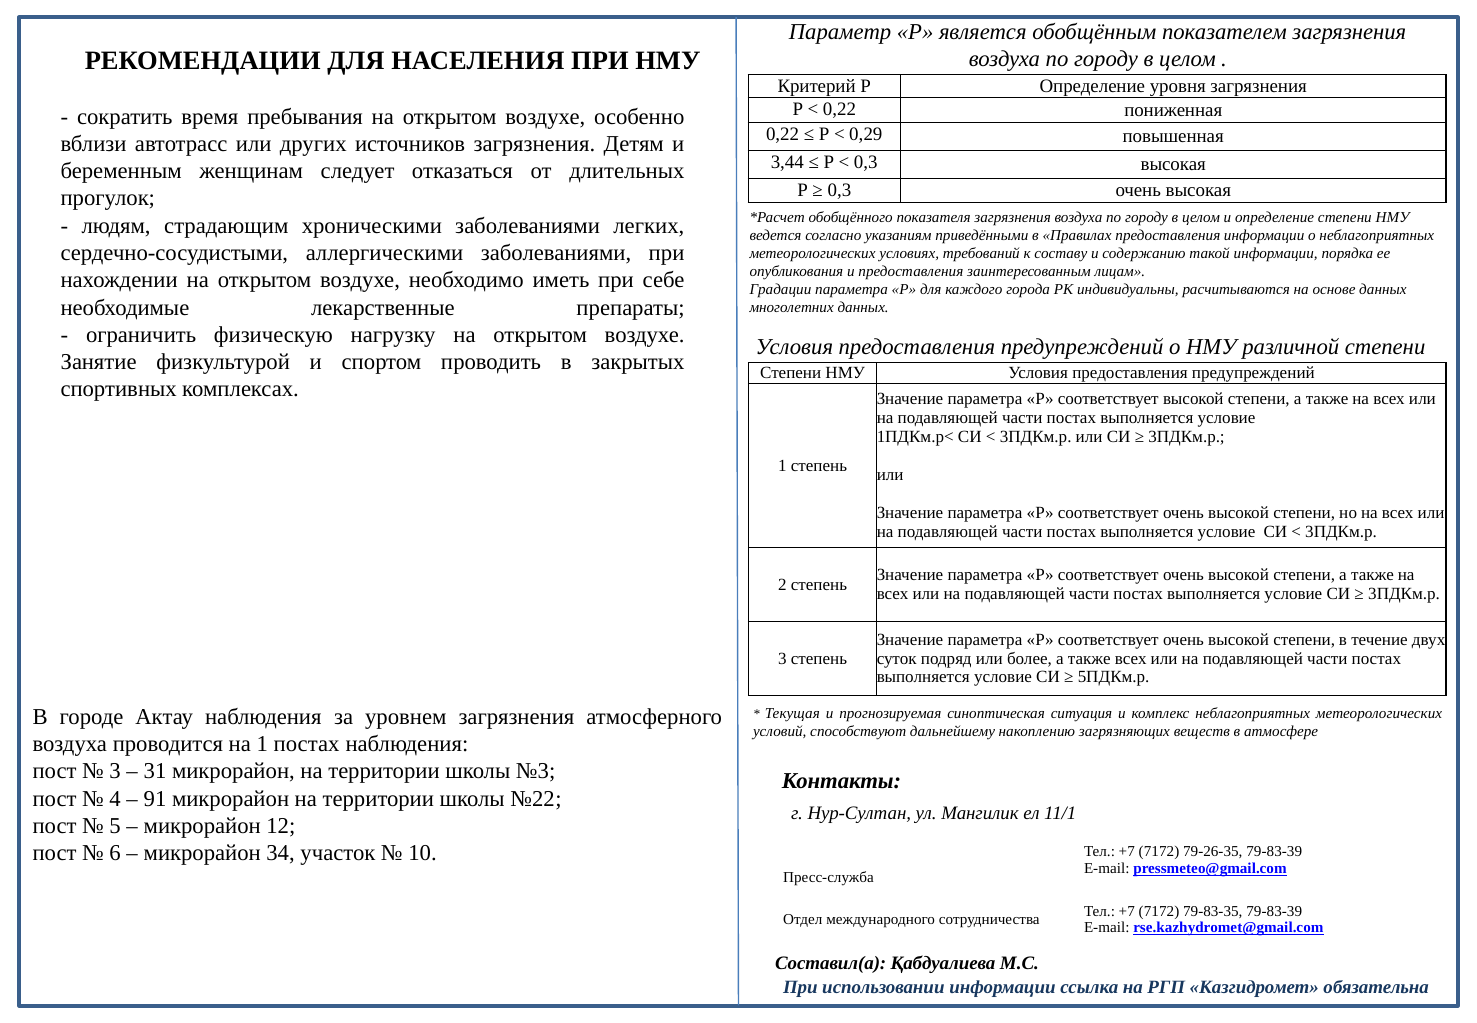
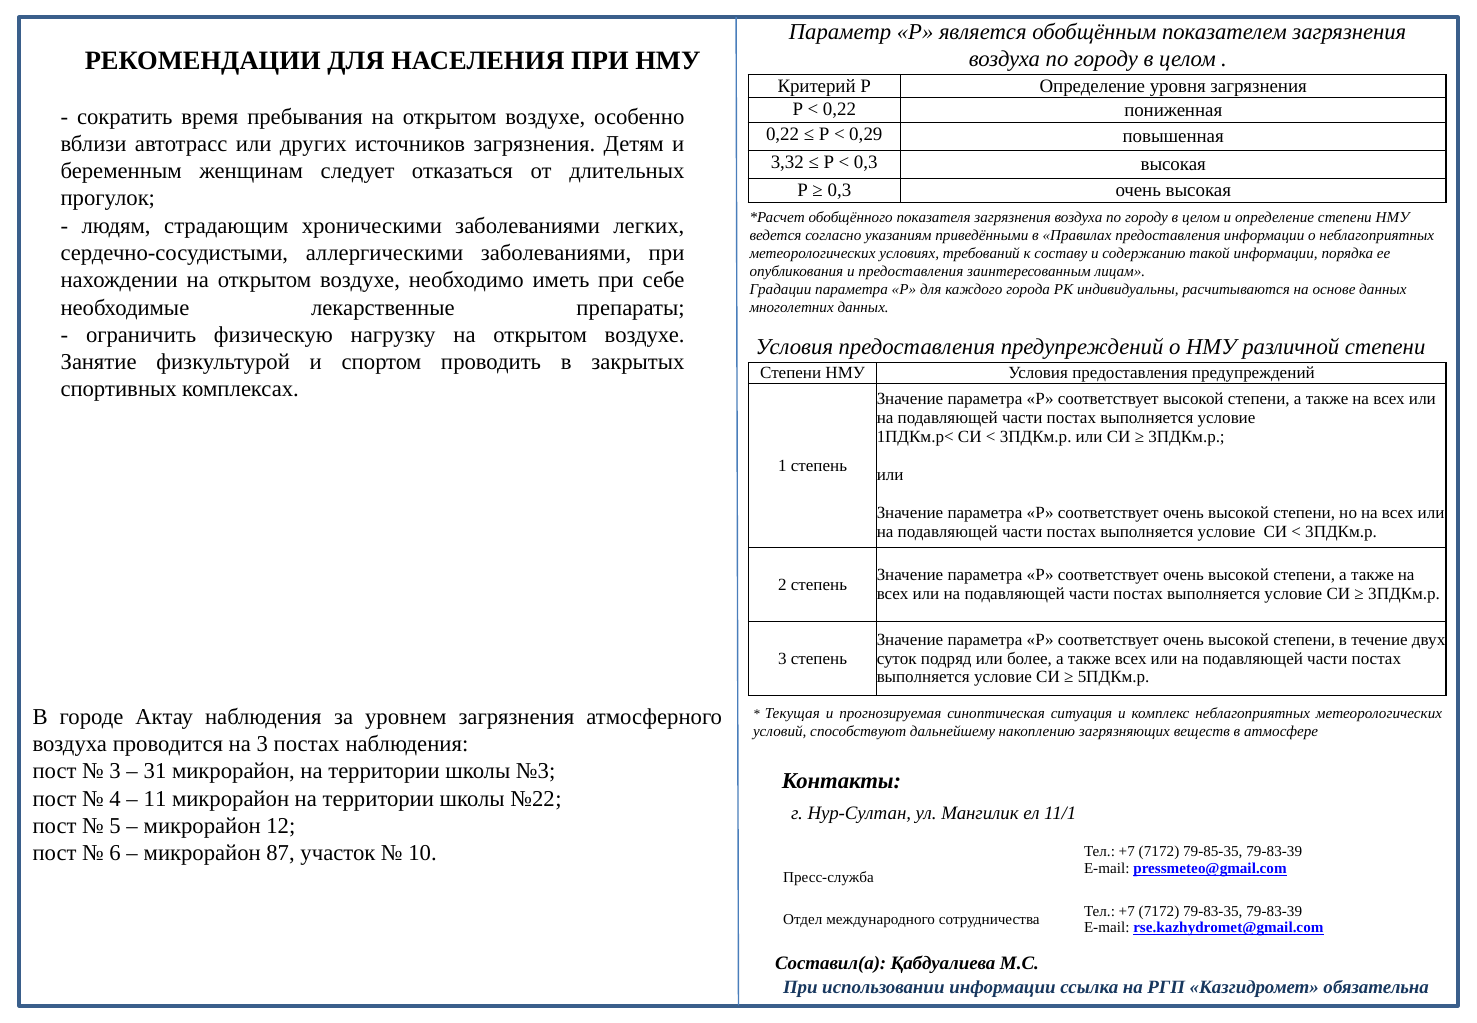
3,44: 3,44 -> 3,32 (787, 162)
на 1: 1 -> 3 (262, 744)
91: 91 -> 11 (155, 798)
34: 34 -> 87 (281, 853)
79-26-35: 79-26-35 -> 79-85-35 (1213, 852)
